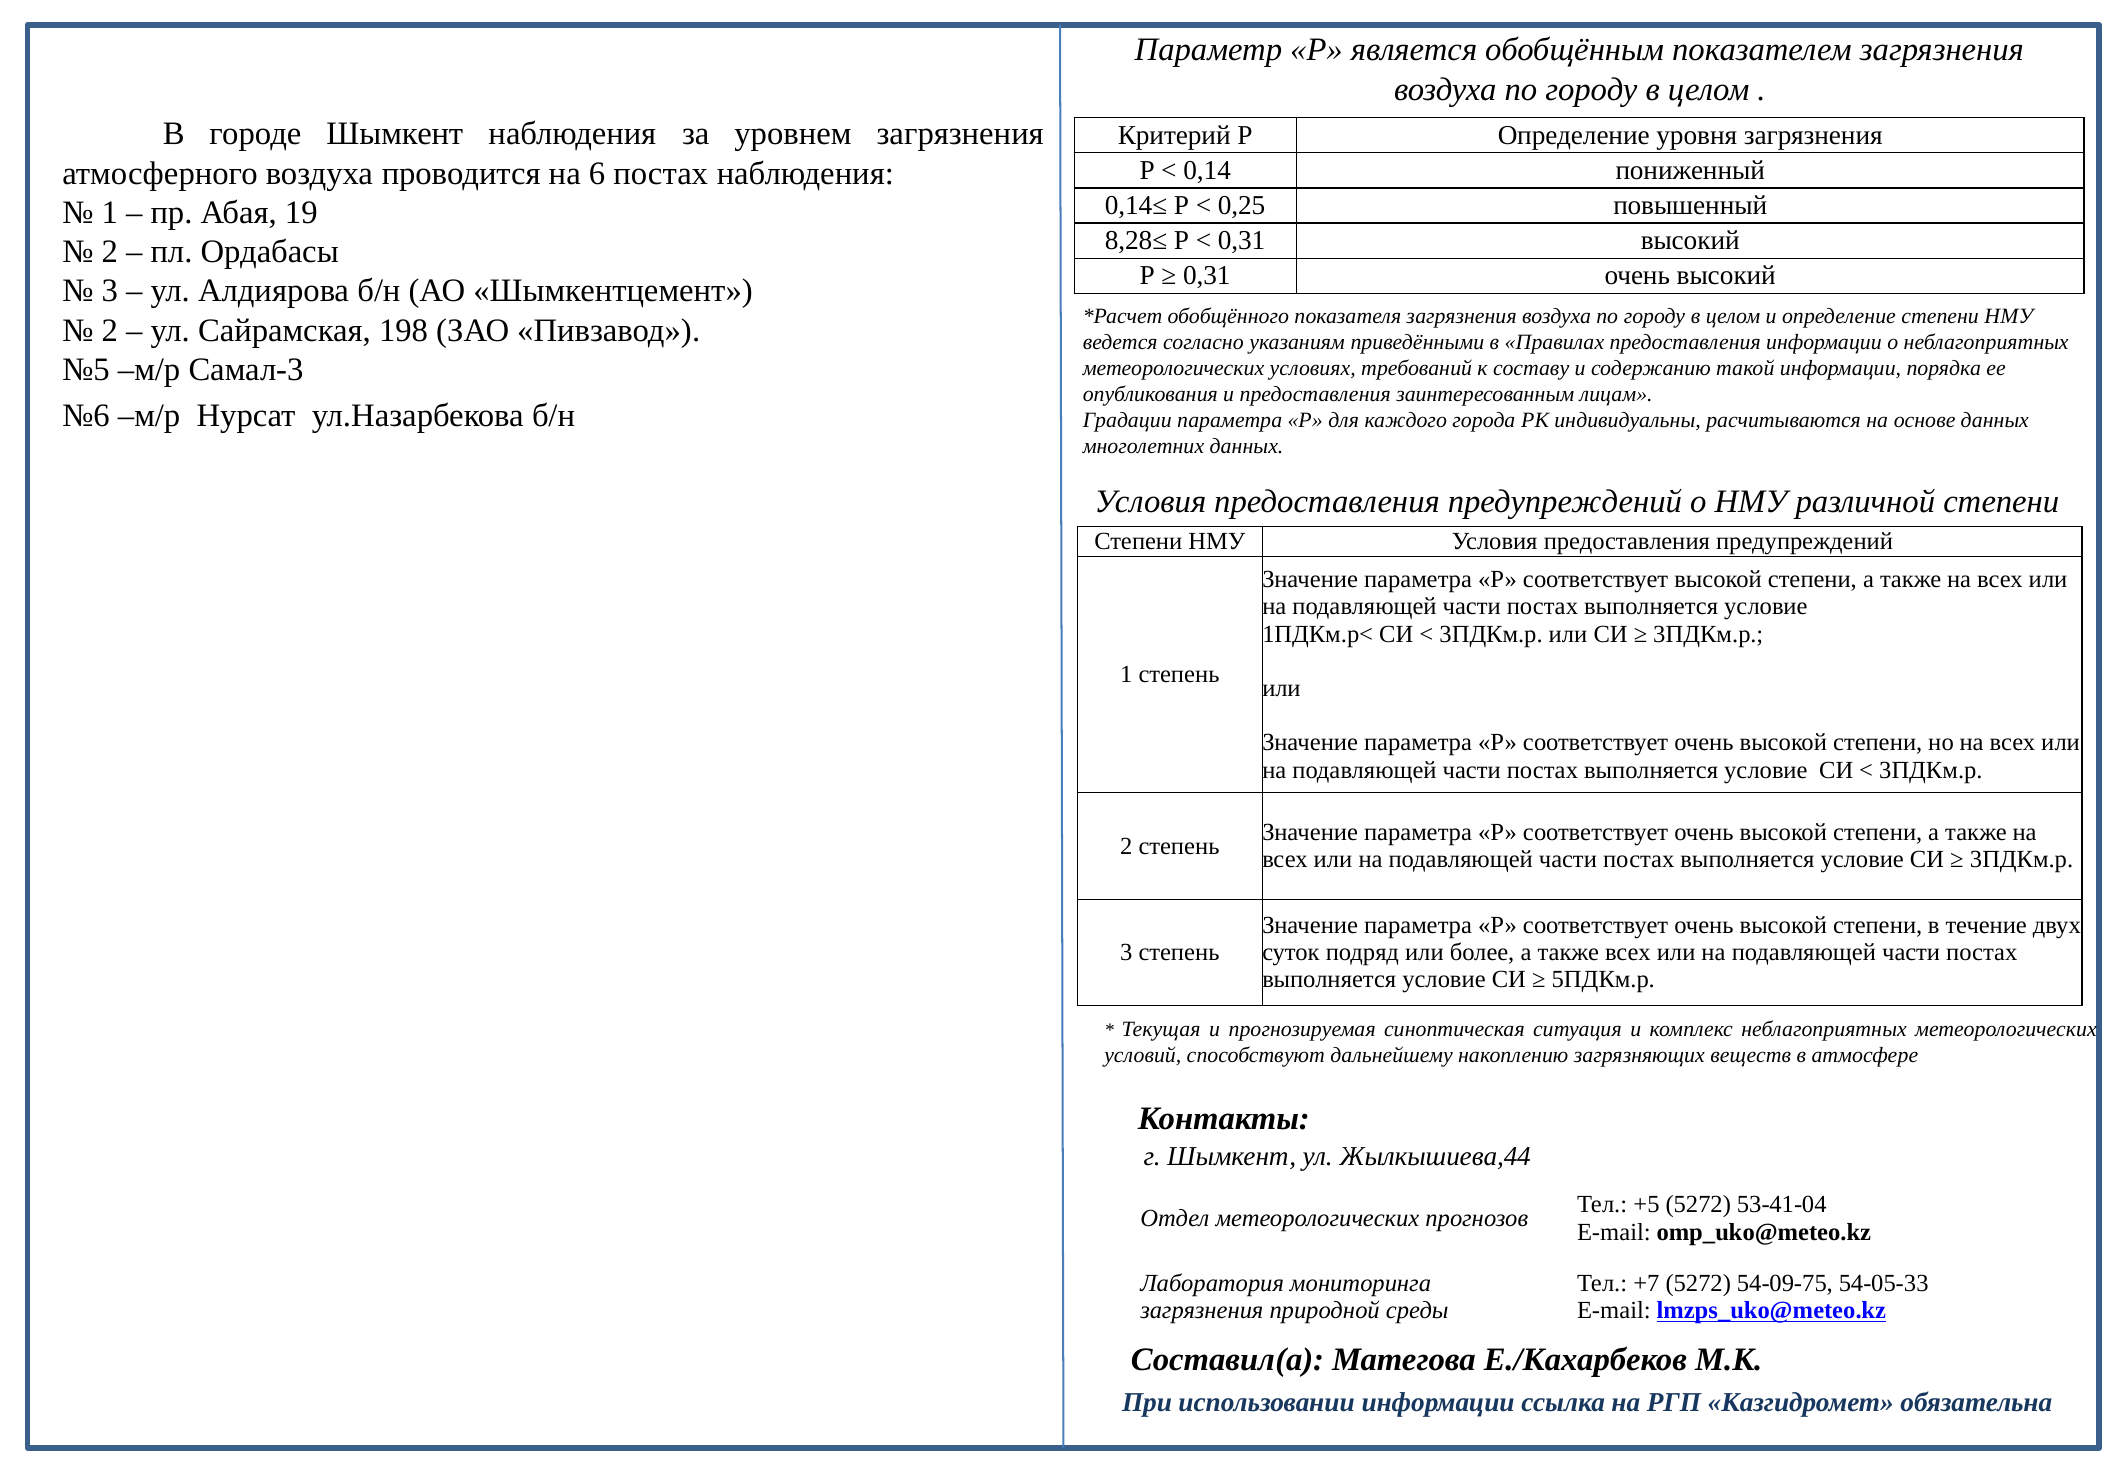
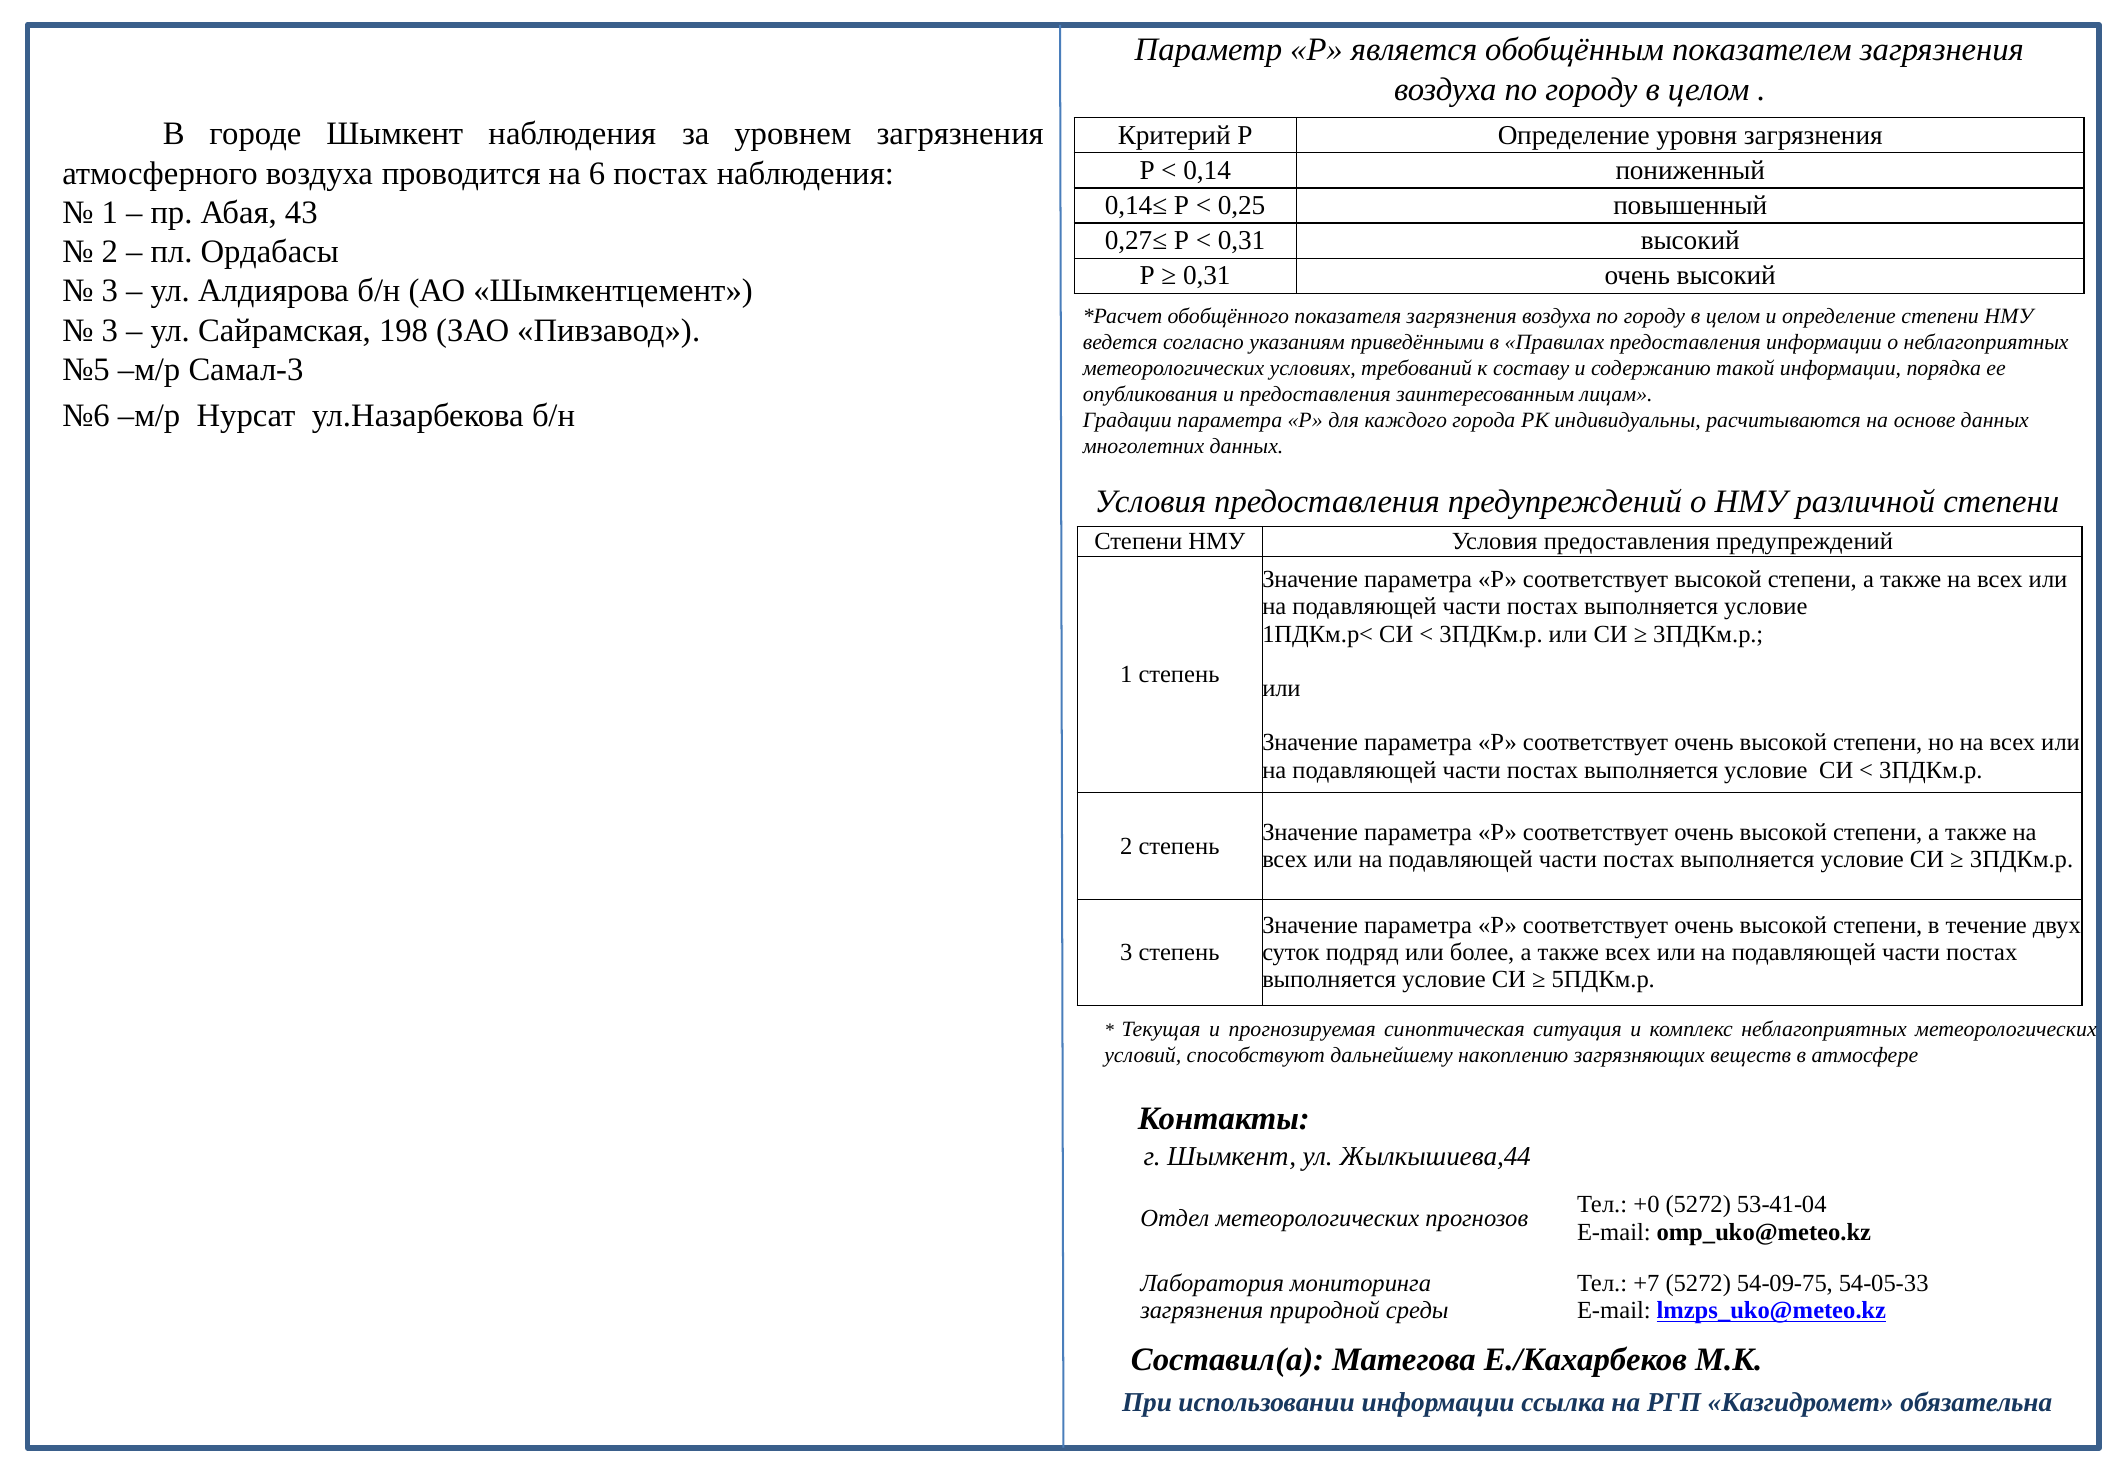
19: 19 -> 43 (301, 212)
8,28≤: 8,28≤ -> 0,27≤ (1136, 240)
2: 2 -> 3 (110, 330)
+5: +5 -> +0 (1646, 1204)
